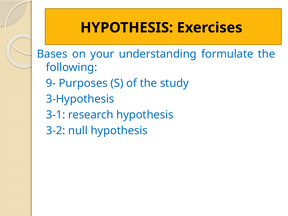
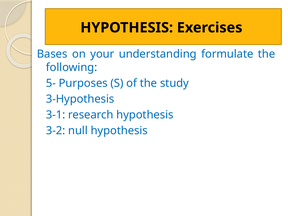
9-: 9- -> 5- (51, 83)
